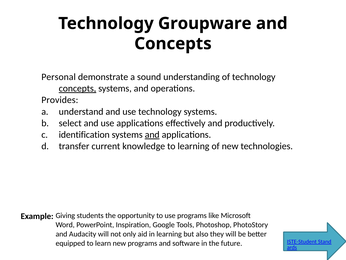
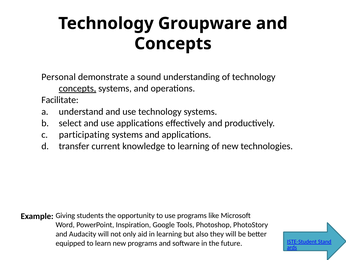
Provides: Provides -> Facilitate (60, 100)
identification: identification -> participating (84, 134)
and underline: present -> none (152, 134)
